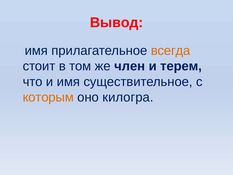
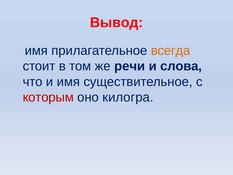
член: член -> речи (130, 66)
терем: терем -> слова (181, 66)
которым colour: orange -> red (48, 97)
